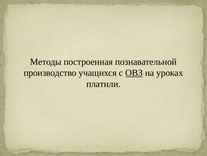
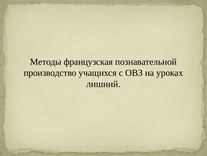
построенная: построенная -> французская (88, 62)
ОВЗ underline: present -> none (134, 73)
платили: платили -> лишний (103, 84)
